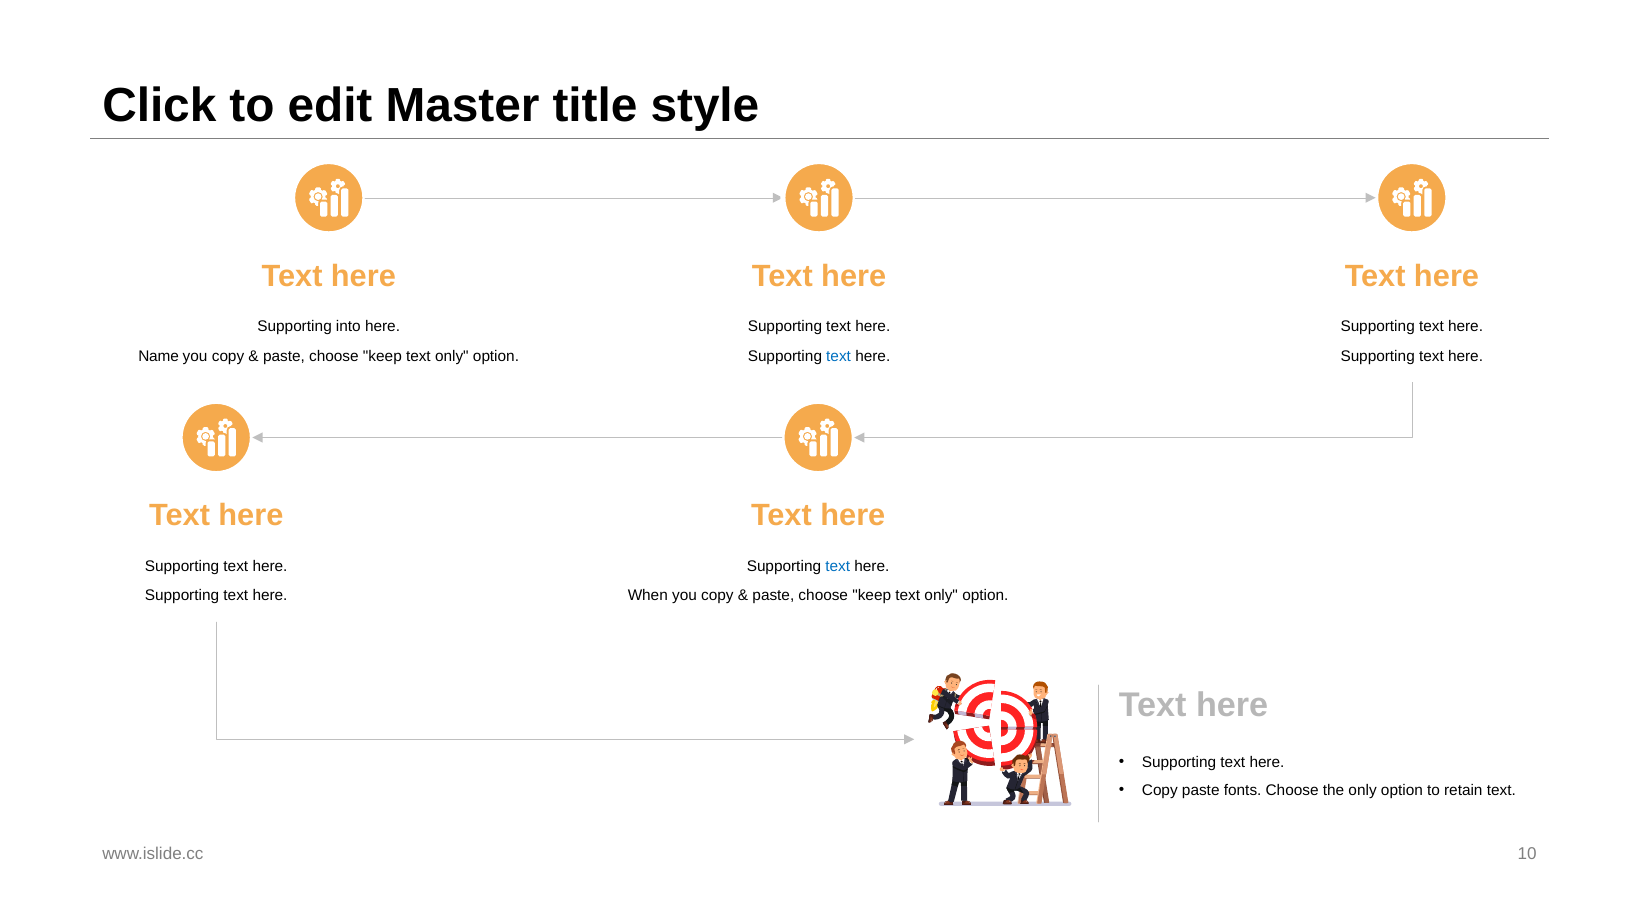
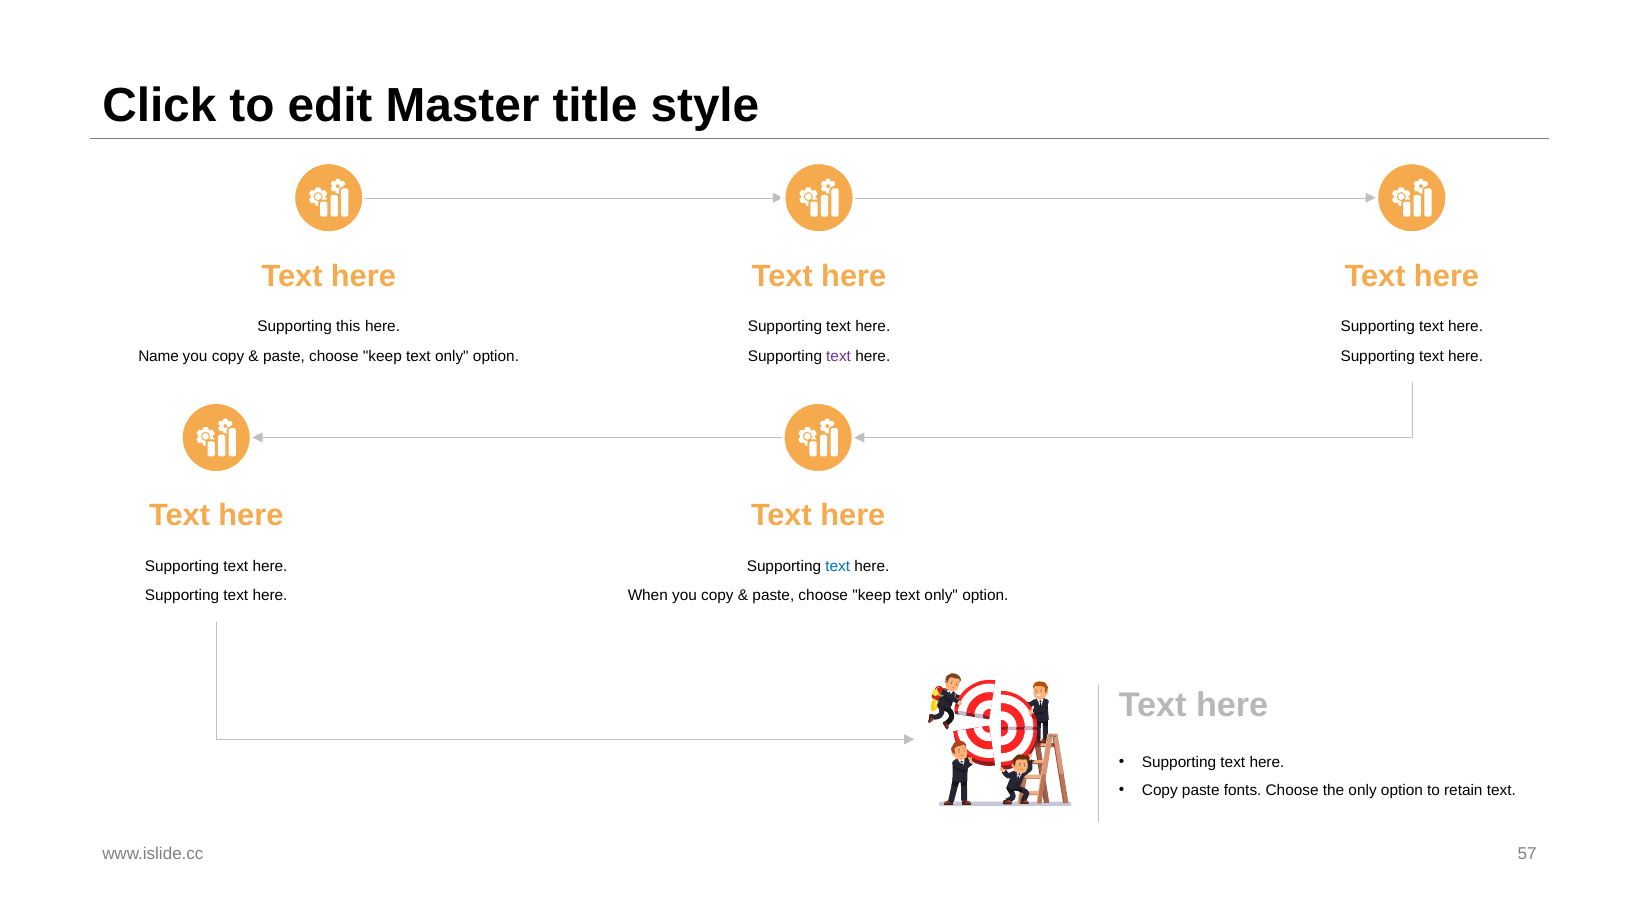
into: into -> this (348, 327)
text colour: blue -> purple (839, 356)
10: 10 -> 57 (1527, 854)
